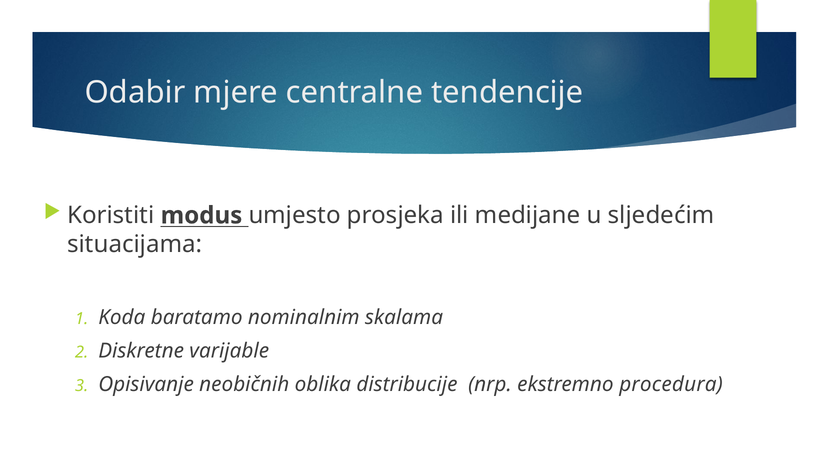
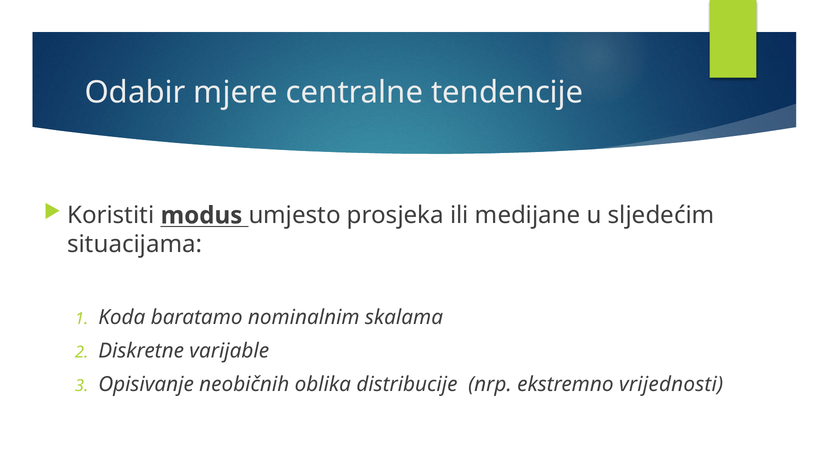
procedura: procedura -> vrijednosti (671, 385)
